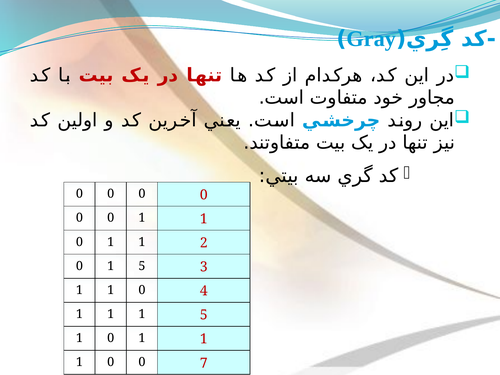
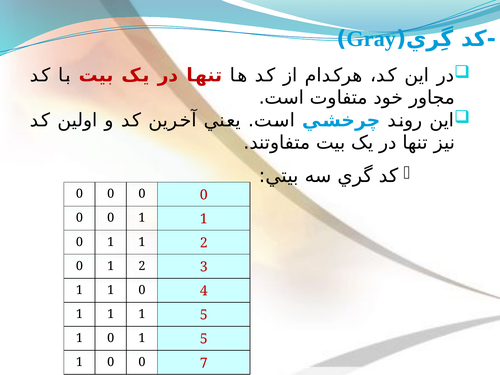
0 1 5: 5 -> 2 (142, 266)
1: 1 -> 5 (204, 339)
